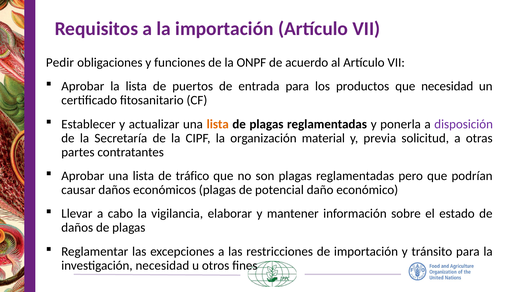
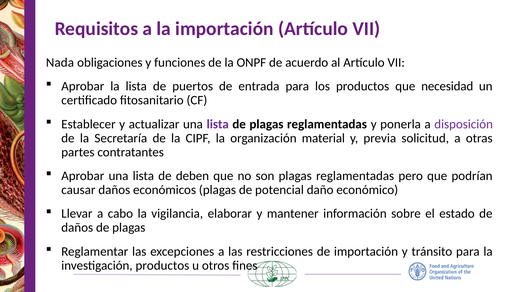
Pedir: Pedir -> Nada (60, 63)
lista colour: orange -> purple (218, 124)
tráfico: tráfico -> deben (192, 176)
investigación necesidad: necesidad -> productos (162, 265)
